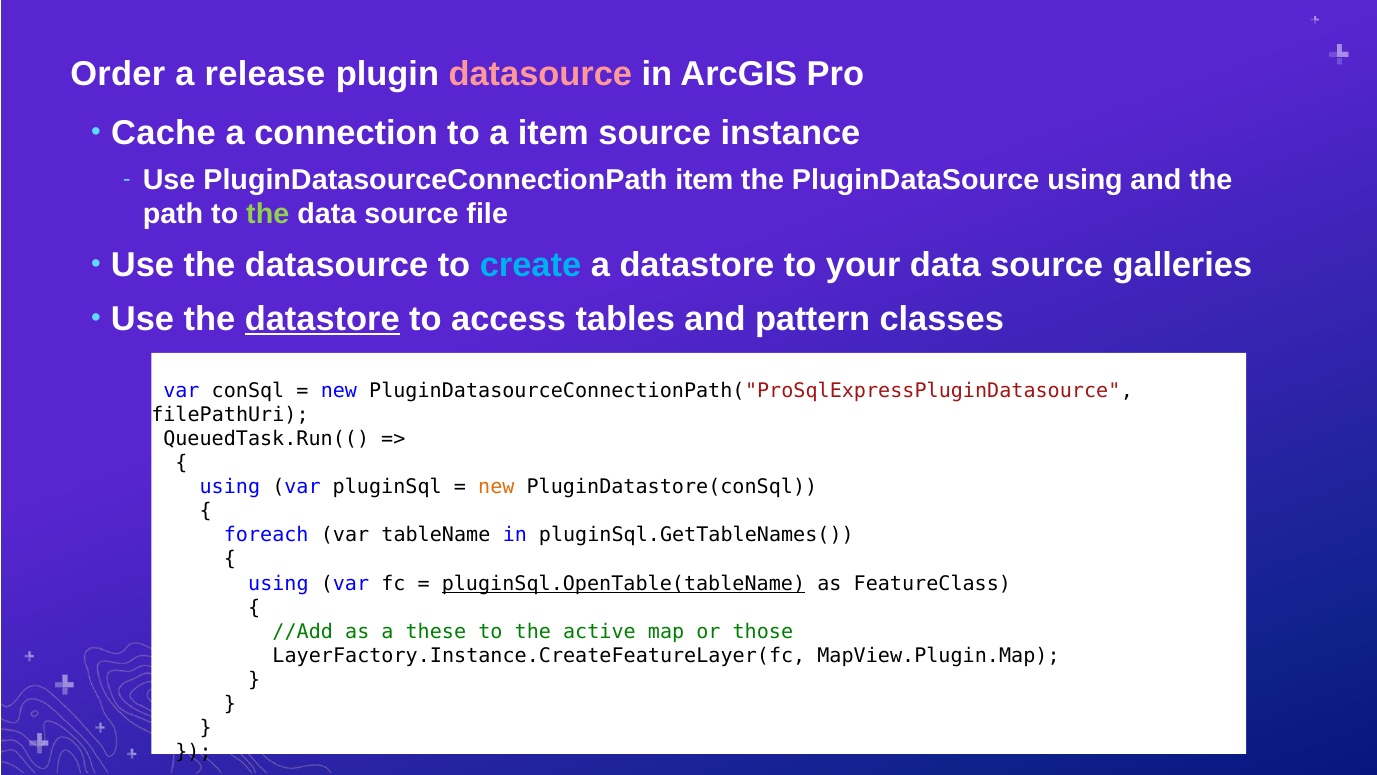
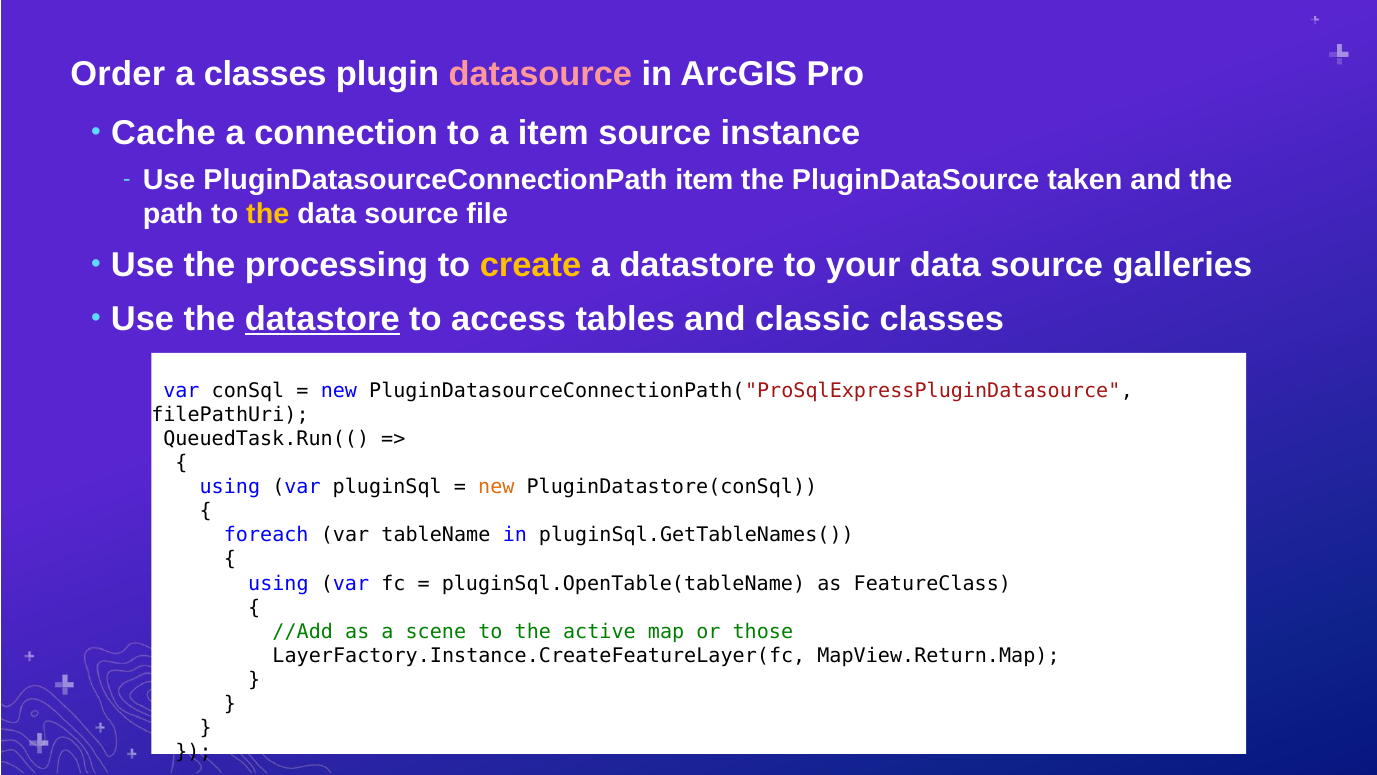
a release: release -> classes (265, 74)
PluginDataSource using: using -> taken (1085, 180)
the colour: light green -> yellow (268, 214)
the datasource: datasource -> processing (337, 265)
create colour: light blue -> yellow (531, 265)
pattern: pattern -> classic (813, 319)
pluginSql.OpenTable(tableName underline: present -> none (623, 583)
these: these -> scene (436, 631)
MapView.Plugin.Map: MapView.Plugin.Map -> MapView.Return.Map (938, 655)
